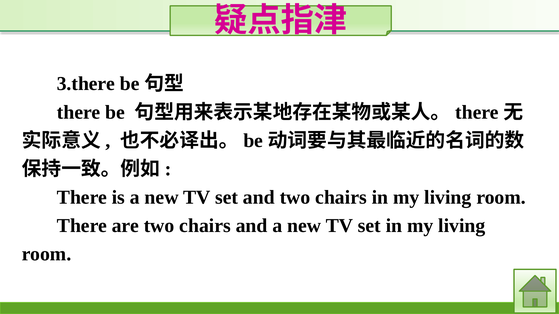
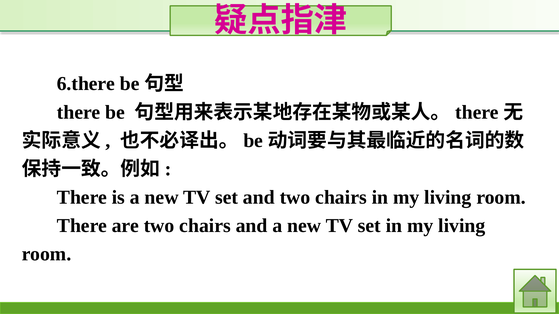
3.there: 3.there -> 6.there (86, 84)
